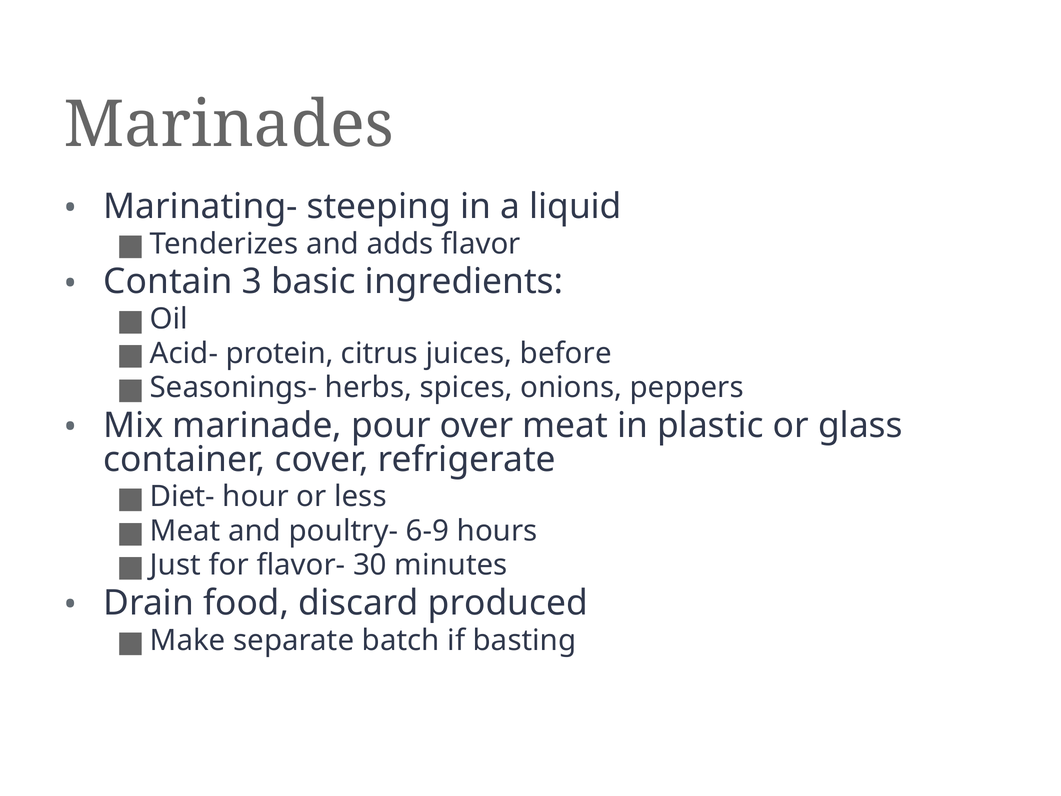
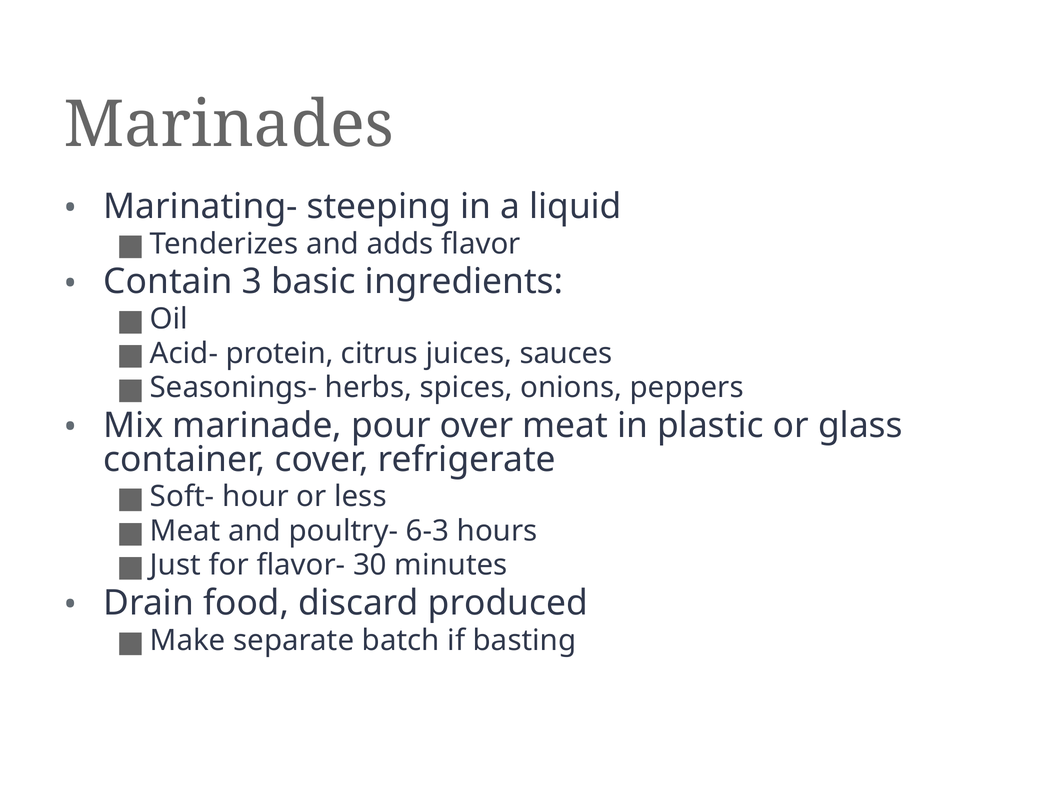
before: before -> sauces (566, 353)
Diet-: Diet- -> Soft- (182, 497)
6-9: 6-9 -> 6-3 (427, 531)
